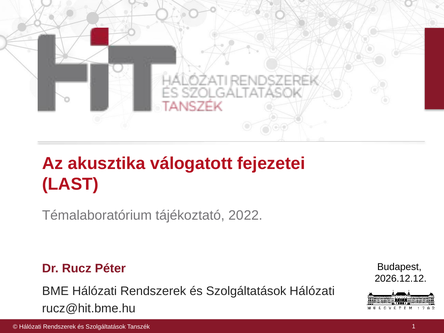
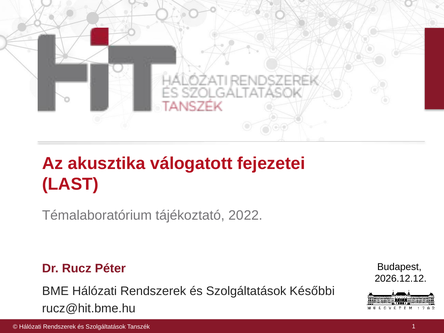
Szolgáltatások Hálózati: Hálózati -> Későbbi (312, 291)
